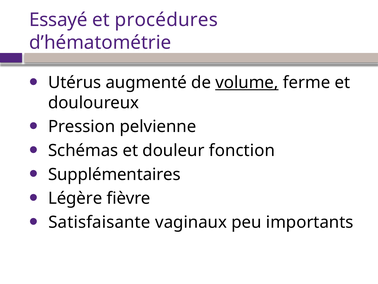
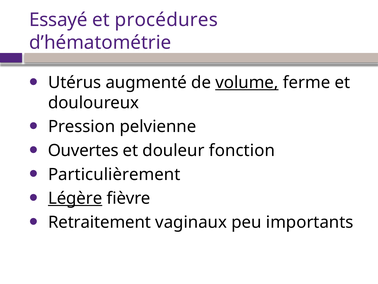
Schémas: Schémas -> Ouvertes (83, 150)
Supplémentaires: Supplémentaires -> Particulièrement (114, 174)
Légère underline: none -> present (75, 198)
Satisfaisante: Satisfaisante -> Retraitement (99, 222)
